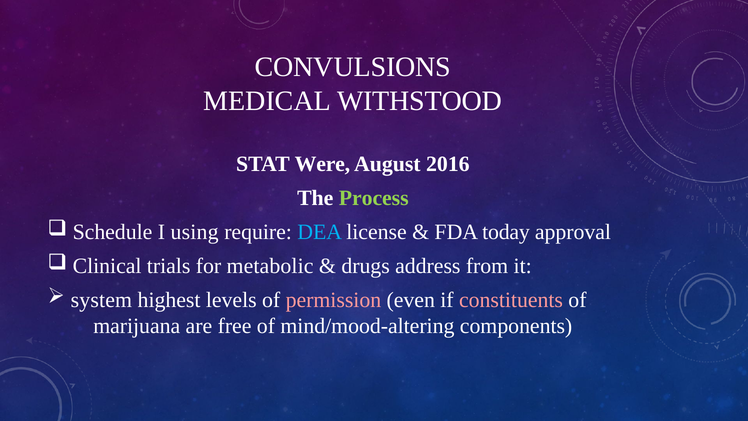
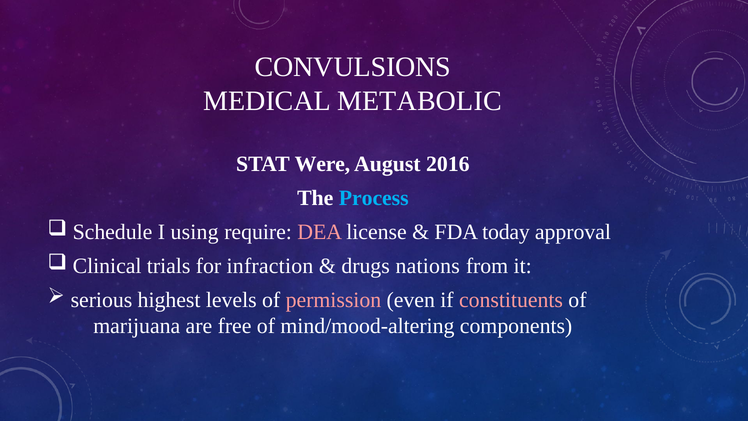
WITHSTOOD: WITHSTOOD -> METABOLIC (419, 101)
Process colour: light green -> light blue (374, 198)
DEA colour: light blue -> pink (320, 232)
metabolic: metabolic -> infraction (270, 266)
address: address -> nations (428, 266)
system: system -> serious (101, 300)
